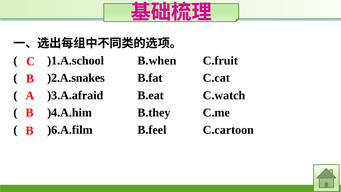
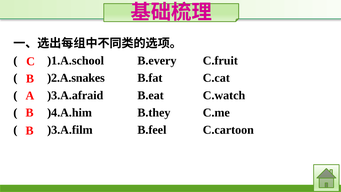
B.when: B.when -> B.every (157, 61)
)6.A.film: )6.A.film -> )3.A.film (70, 130)
